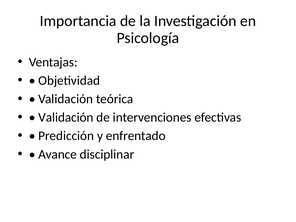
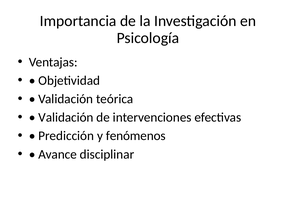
enfrentado: enfrentado -> fenómenos (136, 136)
